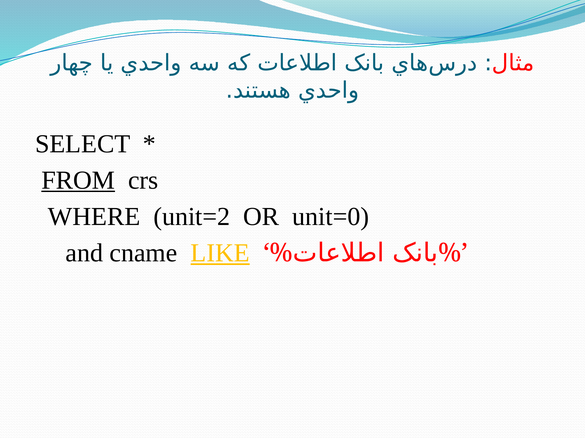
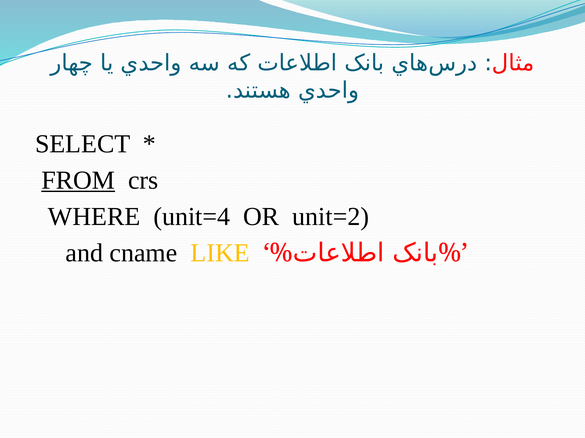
unit=2: unit=2 -> unit=4 (192, 217)
unit=0: unit=0 -> unit=2 (331, 217)
LIKE underline: present -> none (220, 253)
